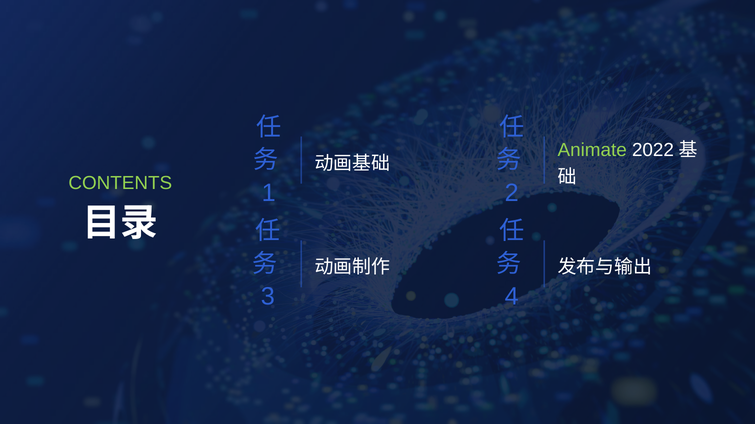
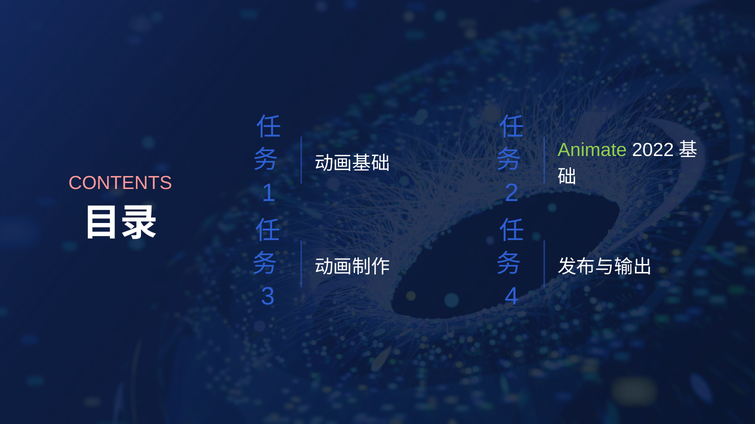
CONTENTS colour: light green -> pink (120, 183)
